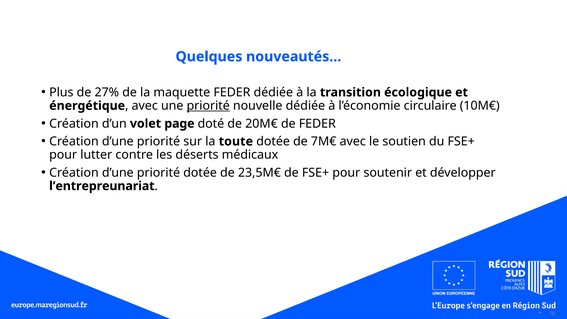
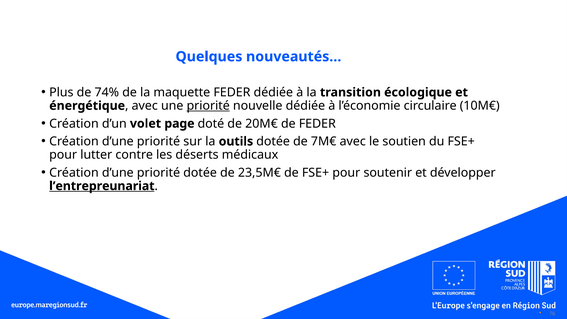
27%: 27% -> 74% (107, 92)
toute: toute -> outils (236, 141)
l’entrepreunariat underline: none -> present (102, 186)
